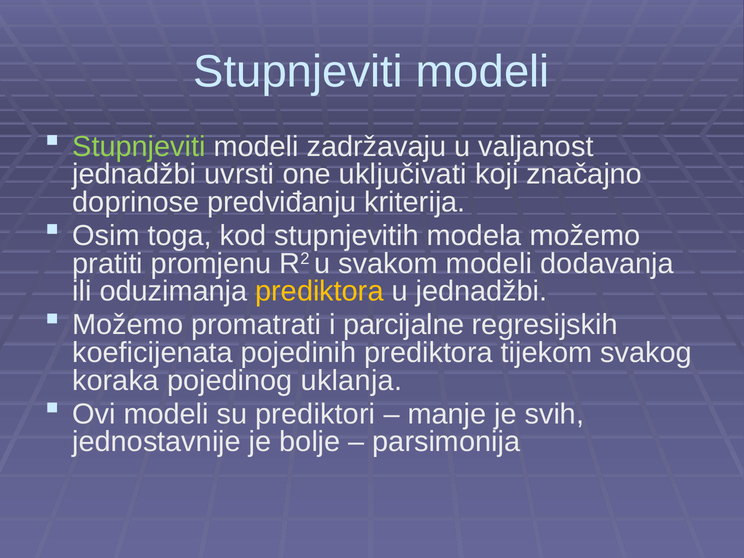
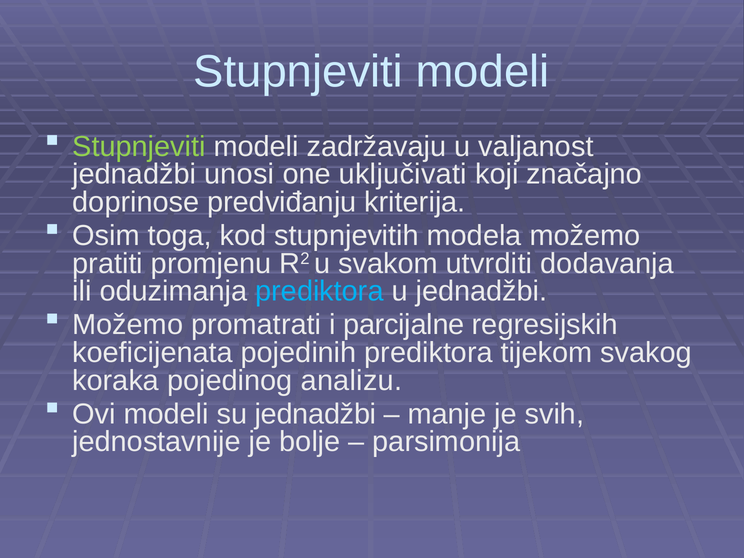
uvrsti: uvrsti -> unosi (239, 174)
svakom modeli: modeli -> utvrditi (489, 263)
prediktora colour: yellow -> light blue (319, 291)
uklanja: uklanja -> analizu (351, 380)
su prediktori: prediktori -> jednadžbi (316, 414)
